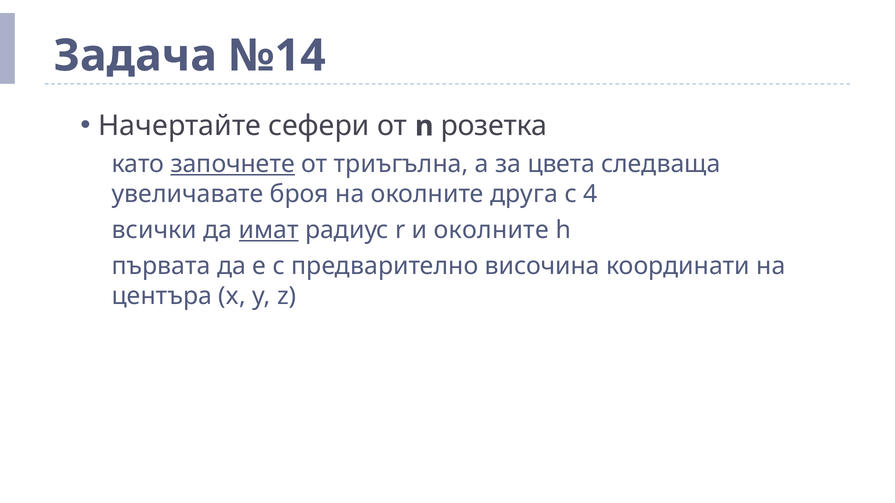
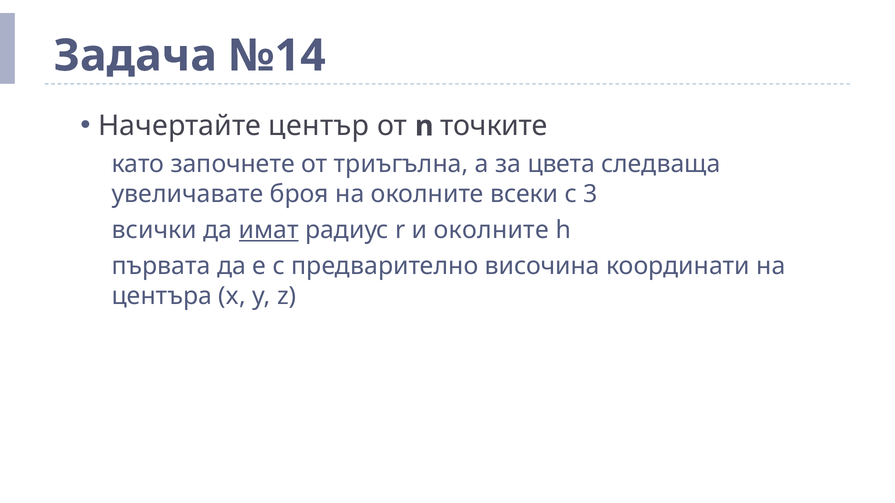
сефери: сефери -> център (319, 126)
розетка: розетка -> точките (494, 126)
започнете underline: present -> none (233, 164)
друга: друга -> всеки (524, 194)
4: 4 -> 3 (591, 194)
